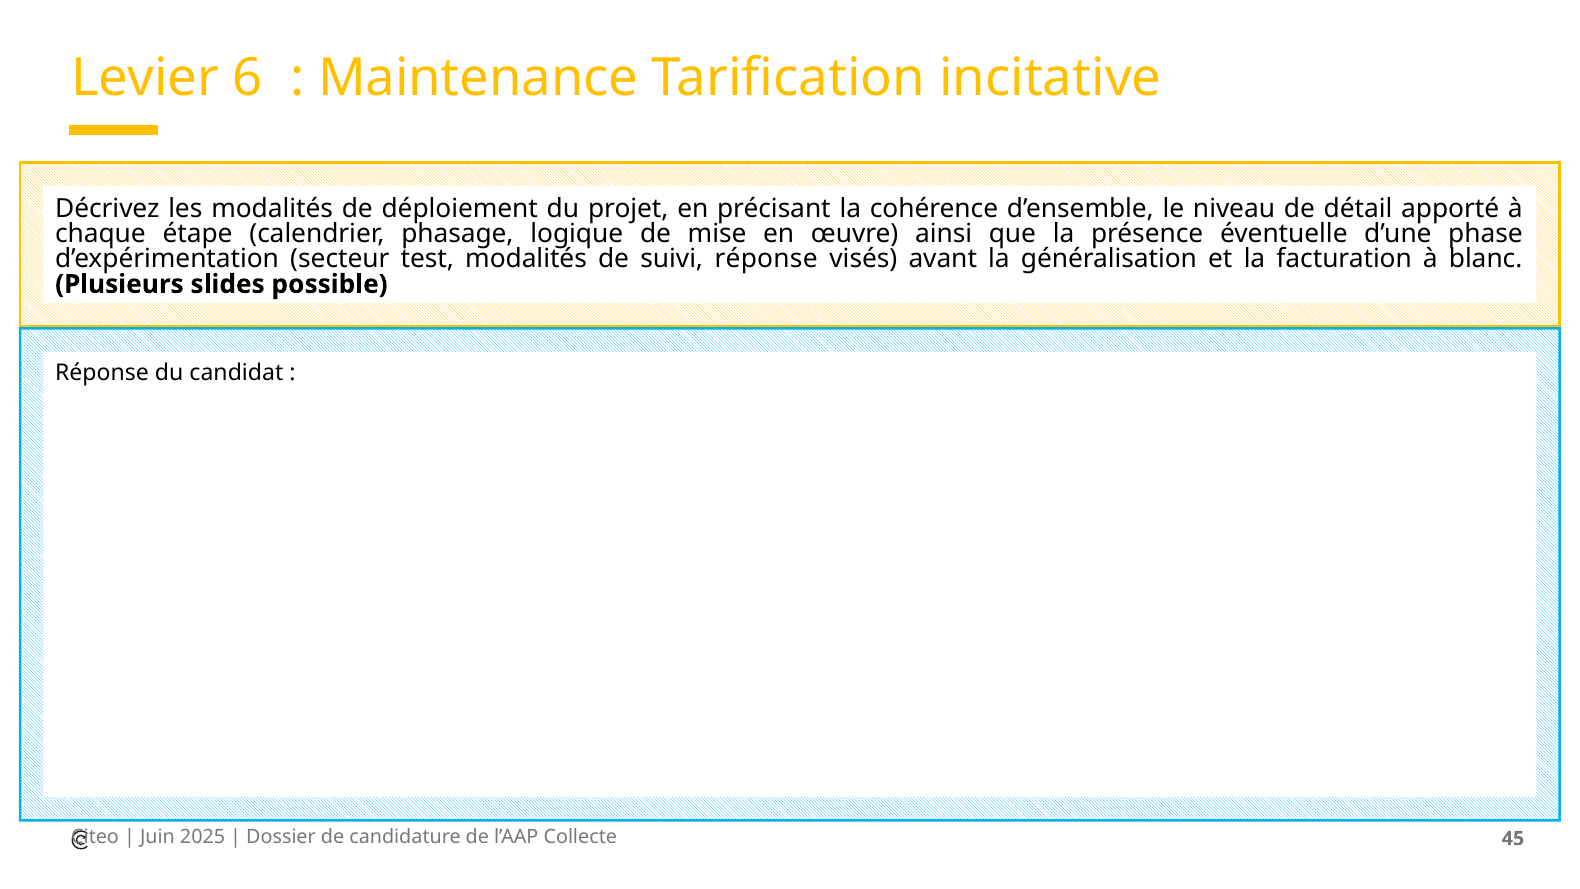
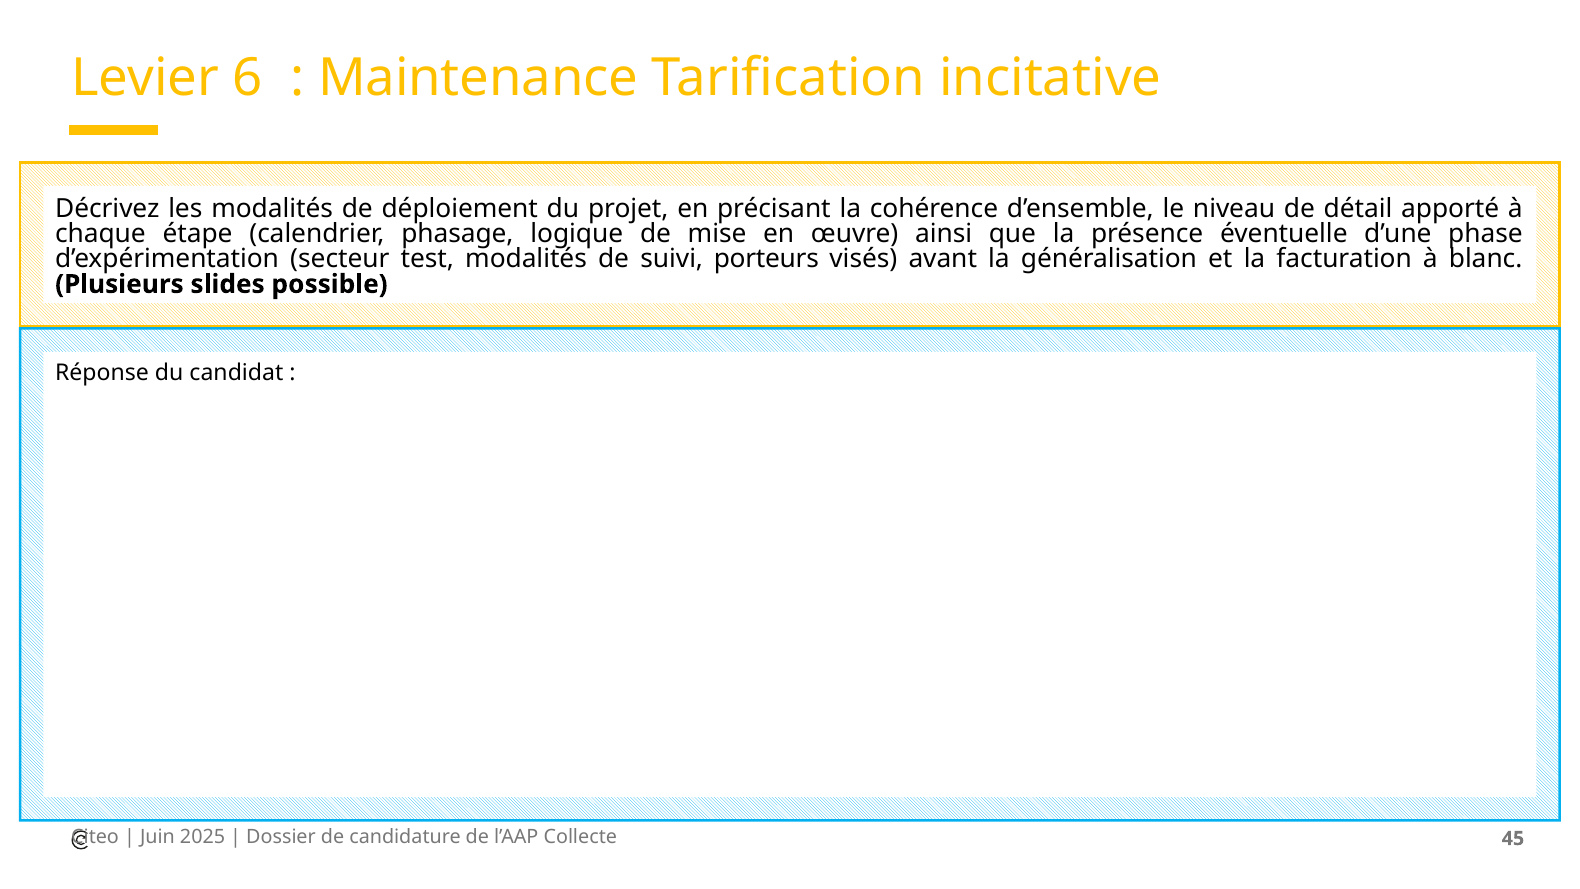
suivi réponse: réponse -> porteurs (766, 259)
